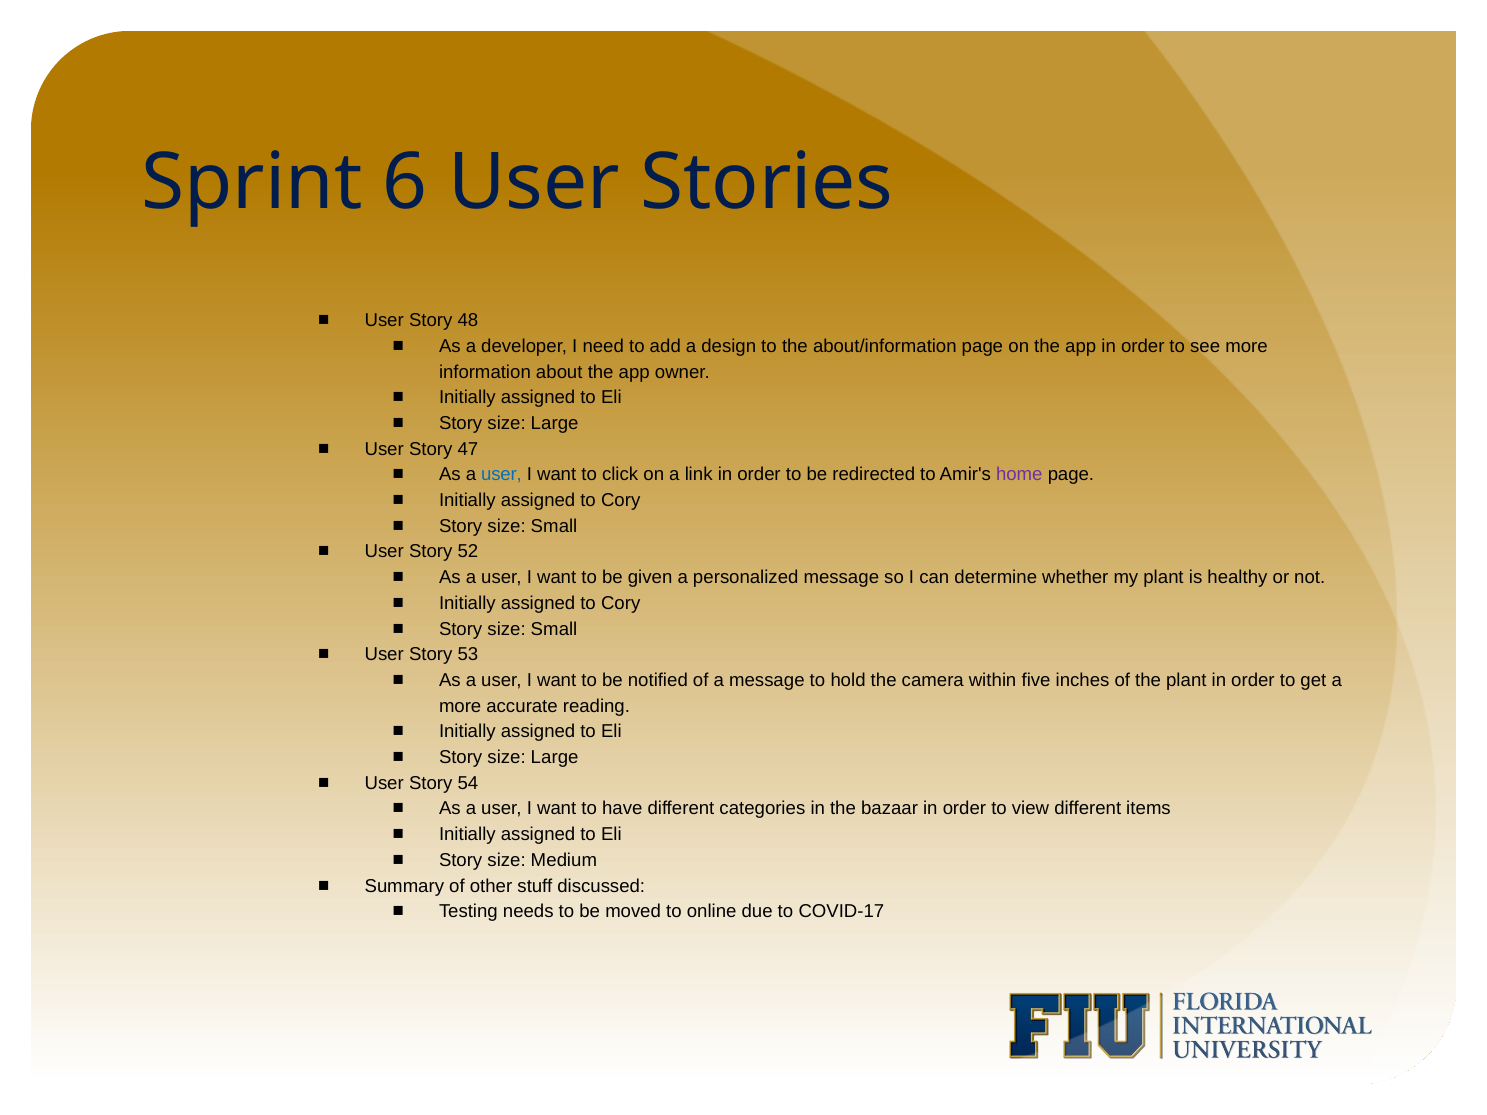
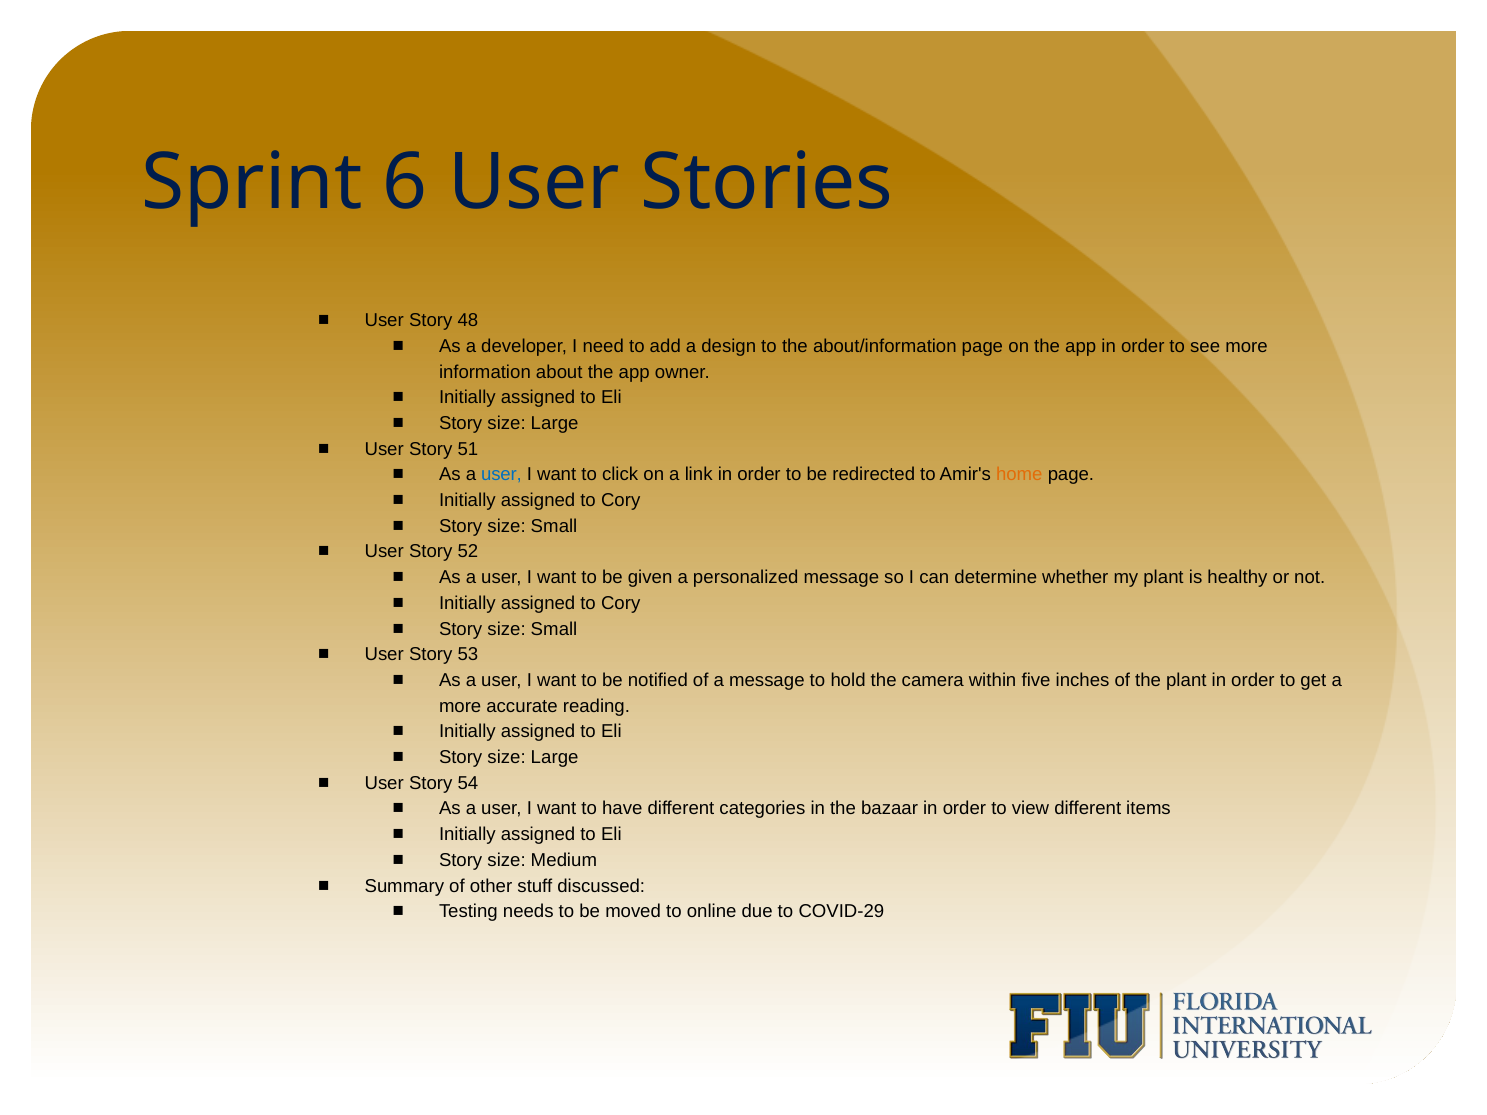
47: 47 -> 51 (468, 449)
home colour: purple -> orange (1019, 475)
COVID-17: COVID-17 -> COVID-29 (841, 912)
